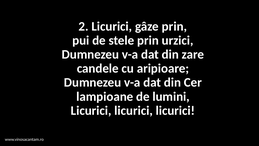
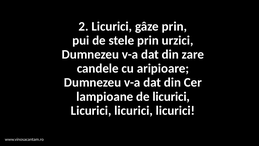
de lumini: lumini -> licurici (171, 96)
